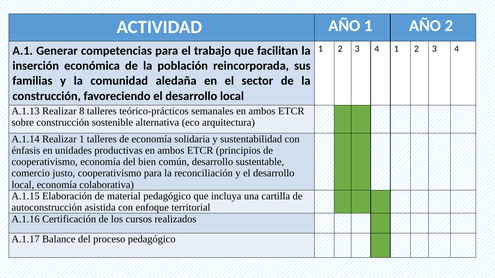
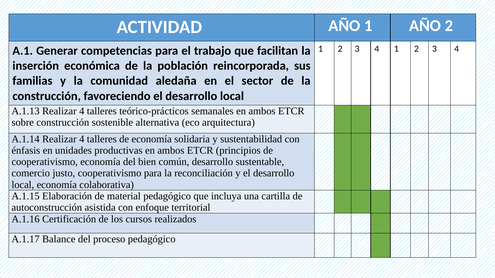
A.1.13 Realizar 8: 8 -> 4 (82, 111)
A.1.14 Realizar 1: 1 -> 4 (82, 139)
